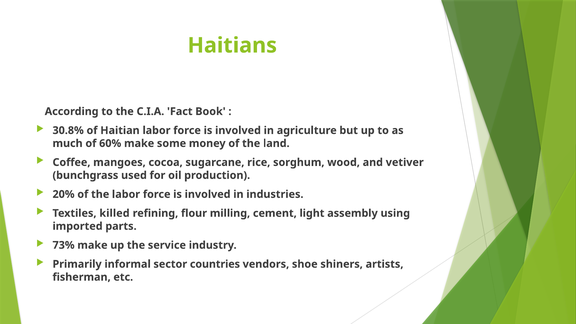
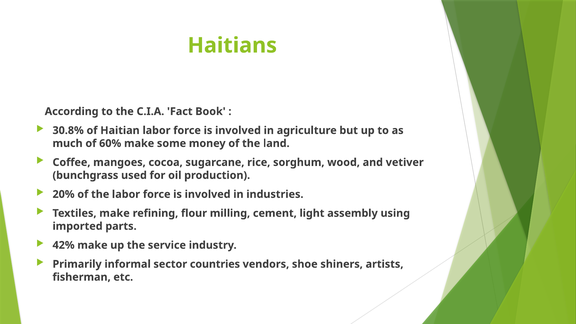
Textiles killed: killed -> make (115, 213)
73%: 73% -> 42% (64, 245)
